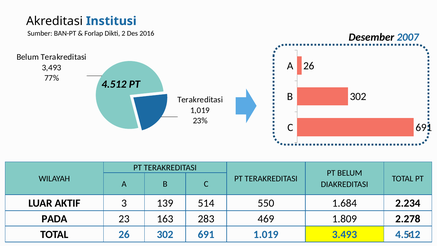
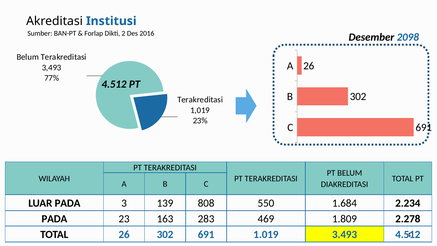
2007: 2007 -> 2098 (408, 37)
LUAR AKTIF: AKTIF -> PADA (68, 203)
514: 514 -> 808 (206, 203)
